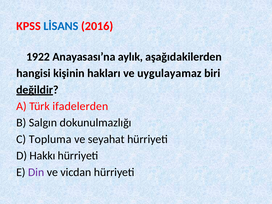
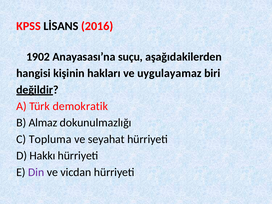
LİSANS colour: blue -> black (61, 26)
1922: 1922 -> 1902 (38, 57)
aylık: aylık -> suçu (130, 57)
ifadelerden: ifadelerden -> demokratik (80, 106)
Salgın: Salgın -> Almaz (43, 123)
